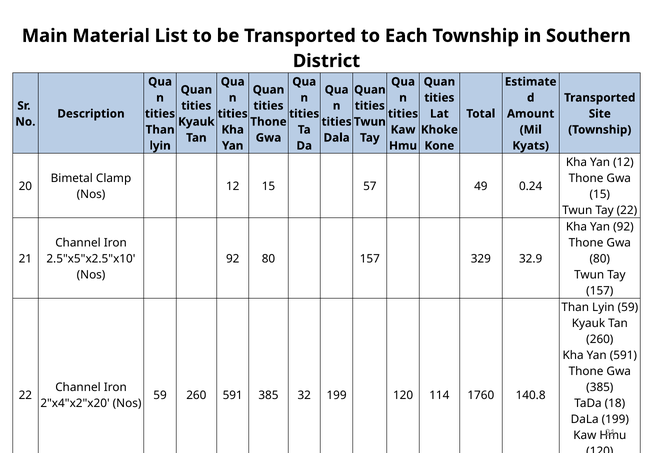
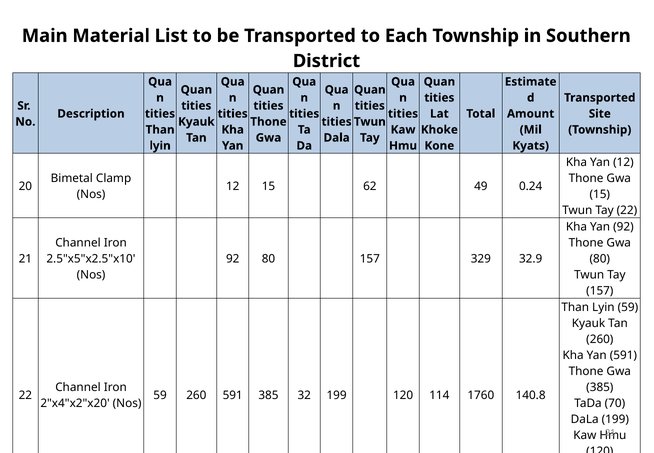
57: 57 -> 62 (370, 186)
18: 18 -> 70 (615, 403)
